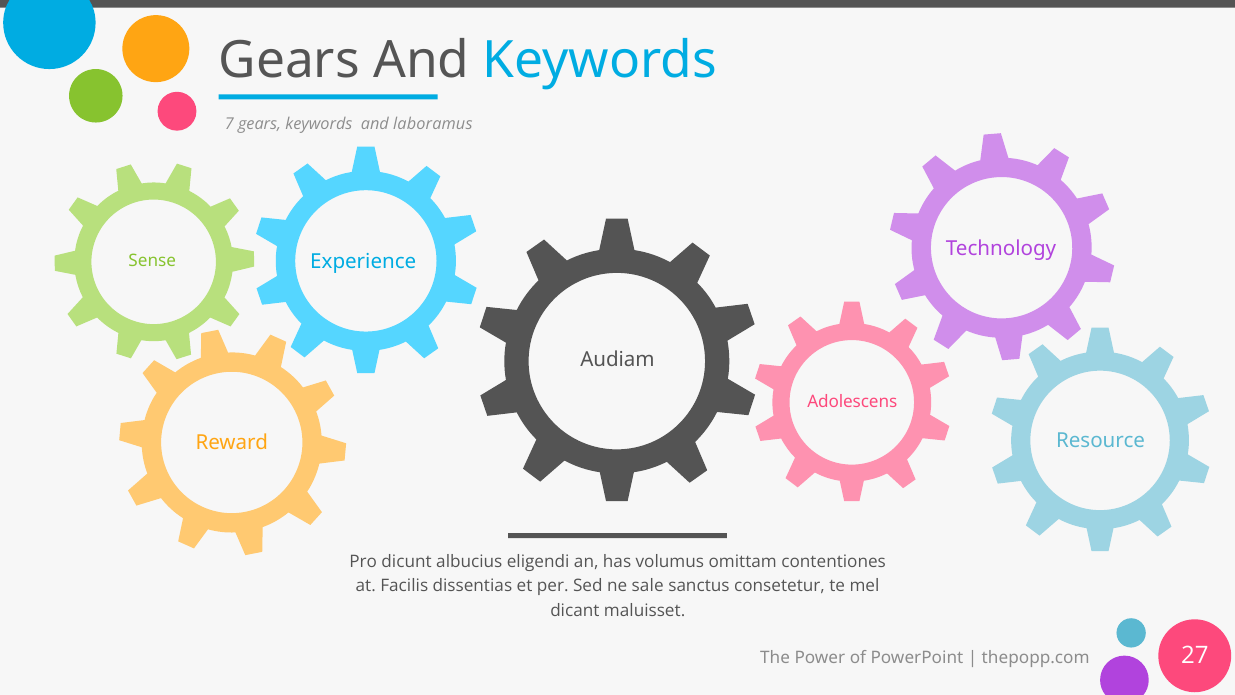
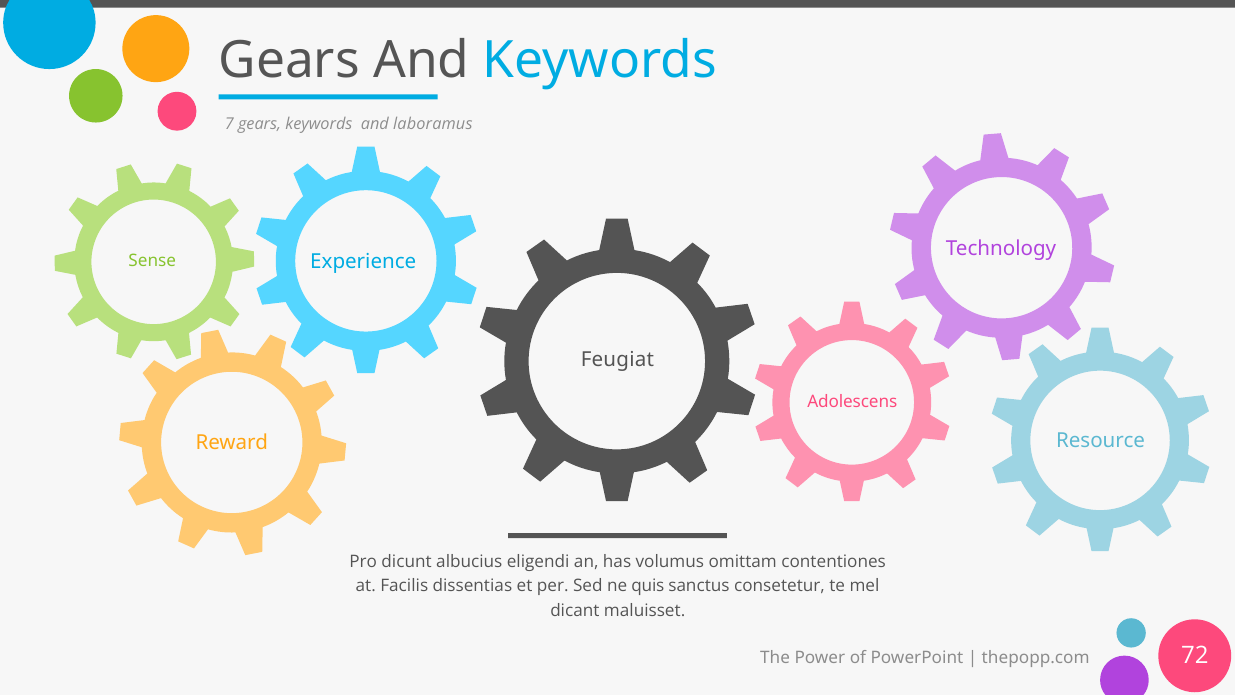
Audiam: Audiam -> Feugiat (617, 359)
sale: sale -> quis (648, 586)
27: 27 -> 72 (1195, 655)
